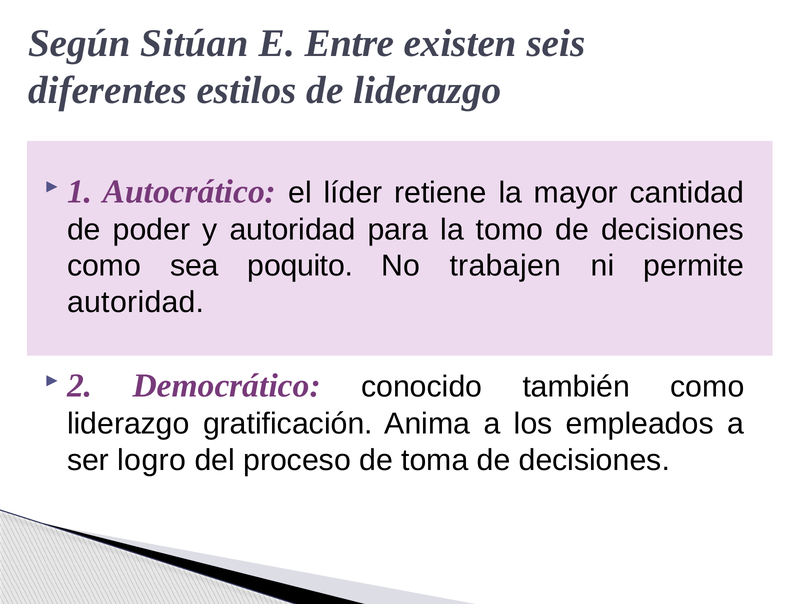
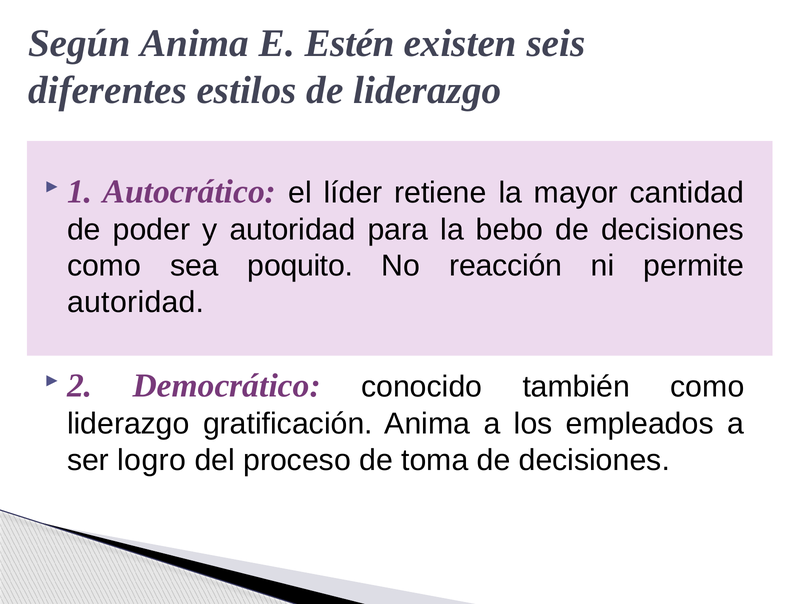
Según Sitúan: Sitúan -> Anima (195, 44)
Entre: Entre -> Estén (349, 44)
tomo: tomo -> bebo (510, 230)
trabajen: trabajen -> reacción (506, 266)
